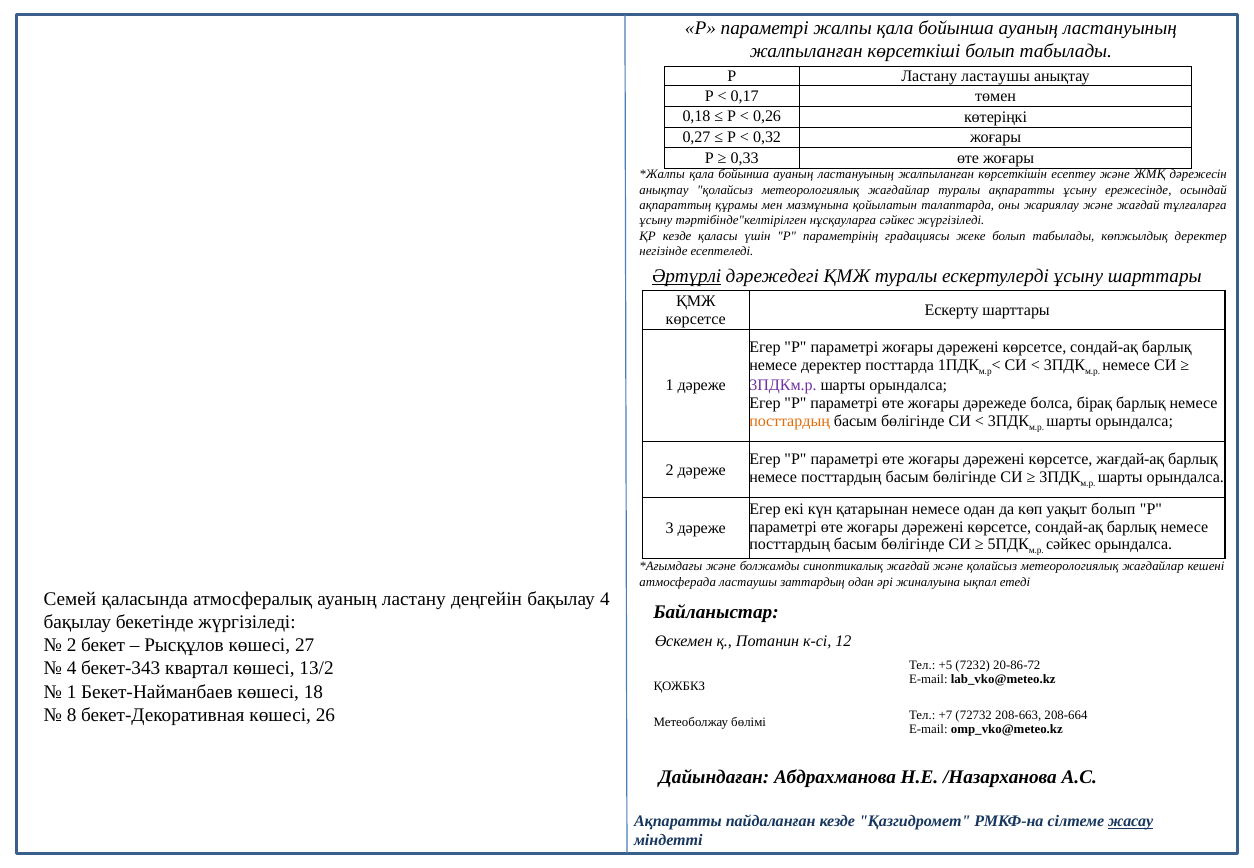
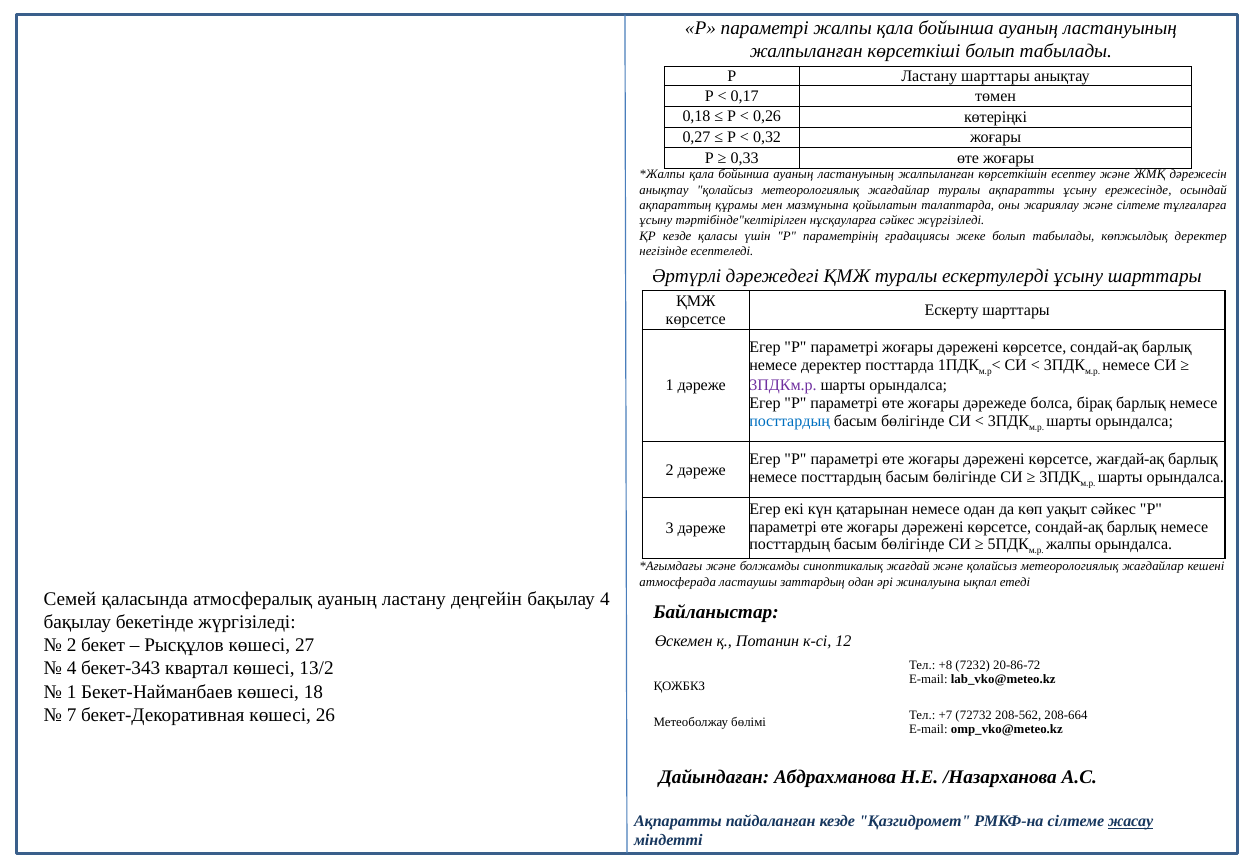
Ластану ластаушы: ластаушы -> шарттары (995, 76)
және жағдай: жағдай -> сілтеме (1138, 205)
Әртүрлі underline: present -> none (687, 276)
посттардың colour: orange -> blue (790, 421)
уақыт болып: болып -> сәйкес (1113, 509)
сәйкес: сәйкес -> жалпы (1069, 545)
+5: +5 -> +8 (945, 665)
8: 8 -> 7 (72, 715)
208-663: 208-663 -> 208-562 (1018, 715)
